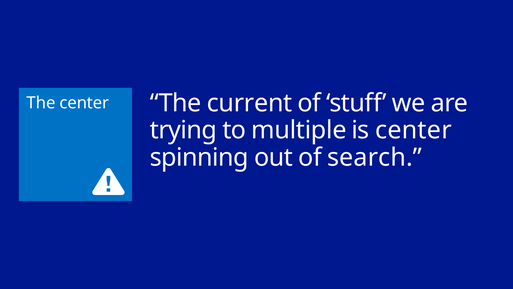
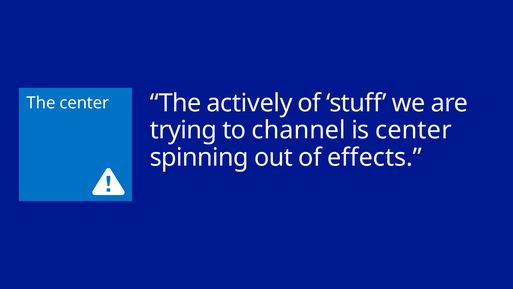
current: current -> actively (250, 103)
multiple: multiple -> channel (299, 130)
search: search -> effects (375, 157)
